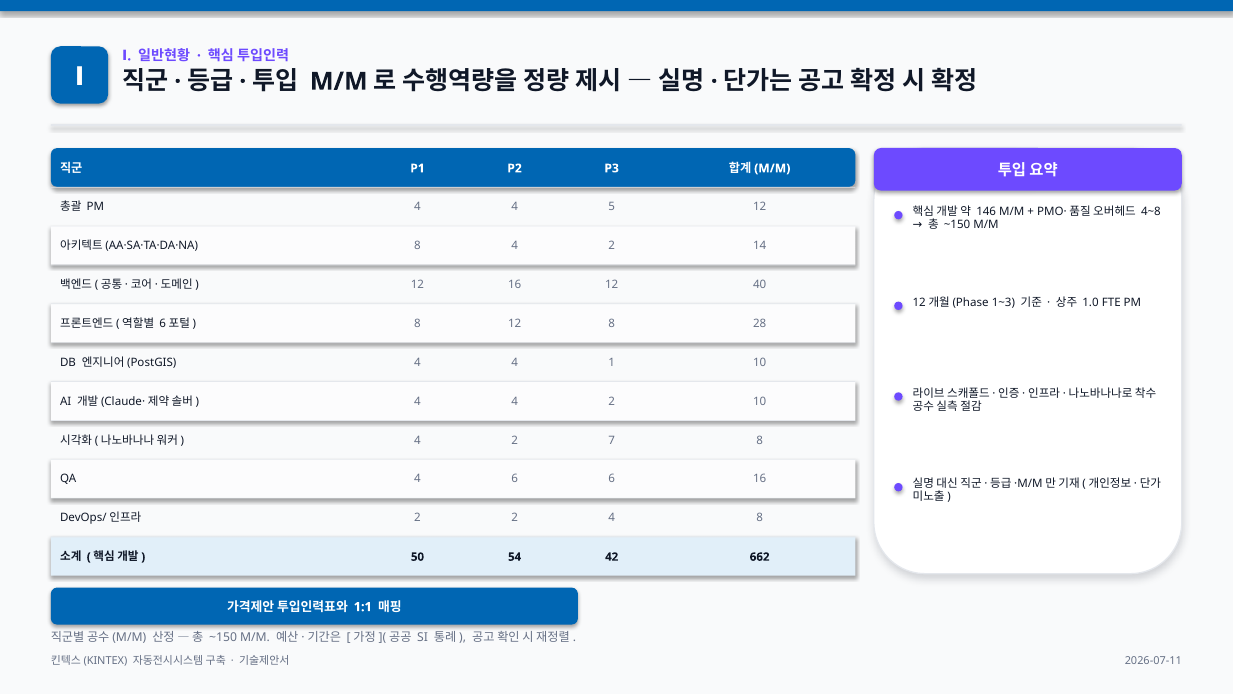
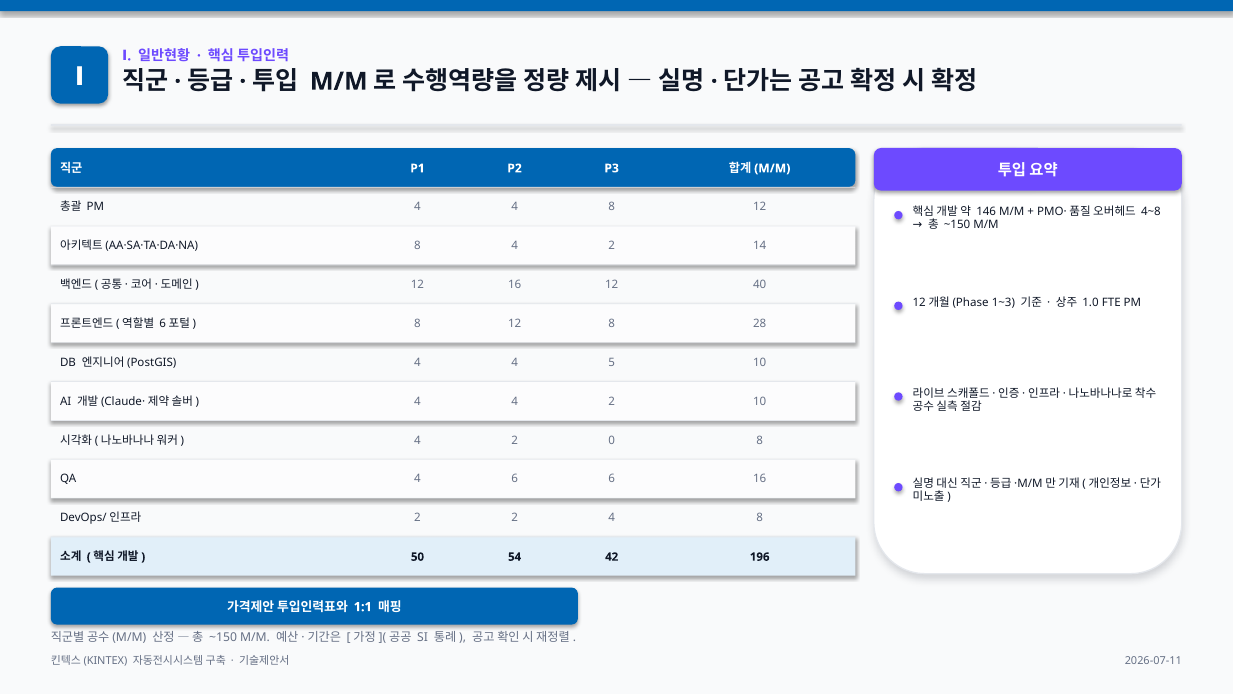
4 4 5: 5 -> 8 (612, 207)
1: 1 -> 5 (612, 362)
7: 7 -> 0 (612, 440)
662: 662 -> 196 (760, 557)
